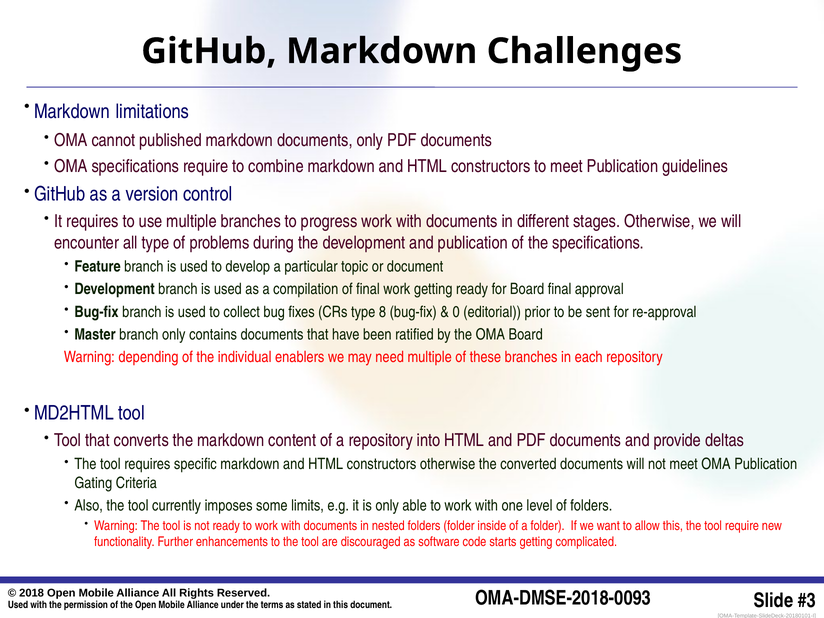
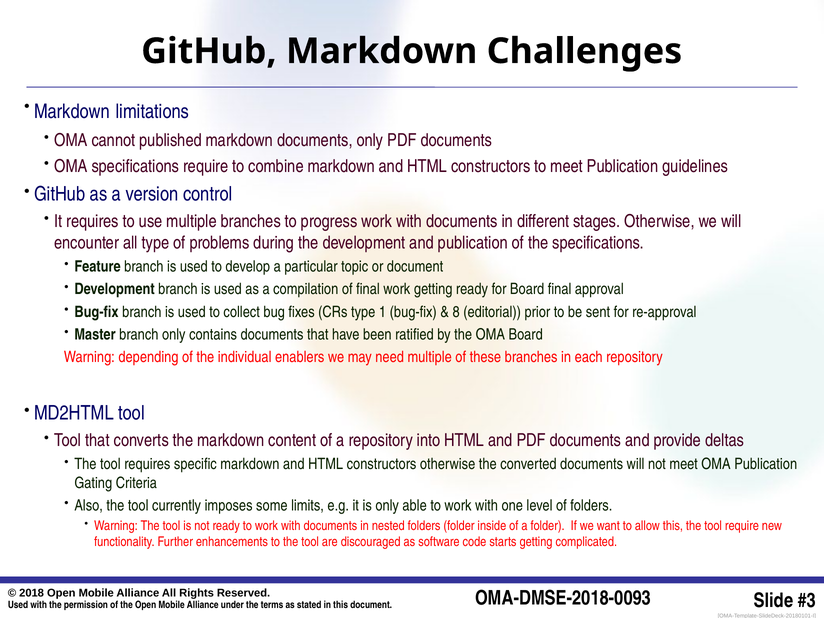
8: 8 -> 1 (382, 312)
0: 0 -> 8 (456, 312)
